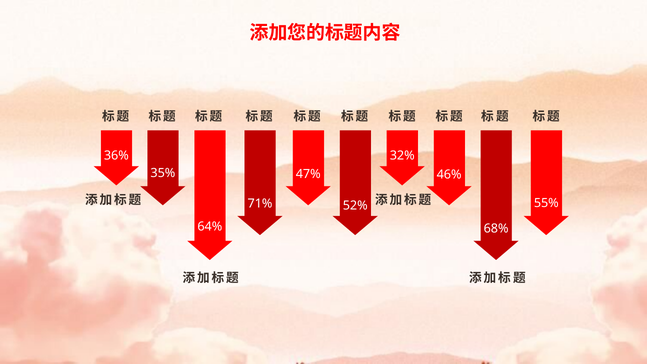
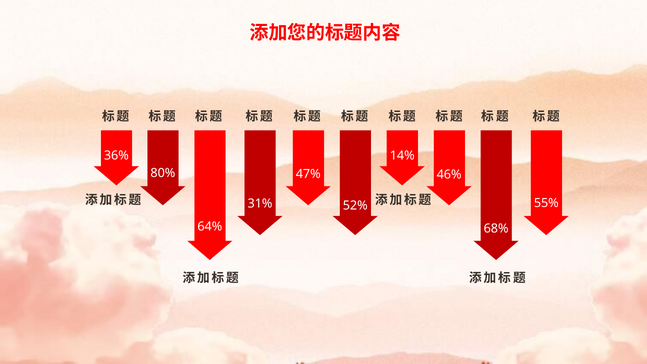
32%: 32% -> 14% (402, 156)
35%: 35% -> 80% (163, 173)
71%: 71% -> 31% (260, 203)
